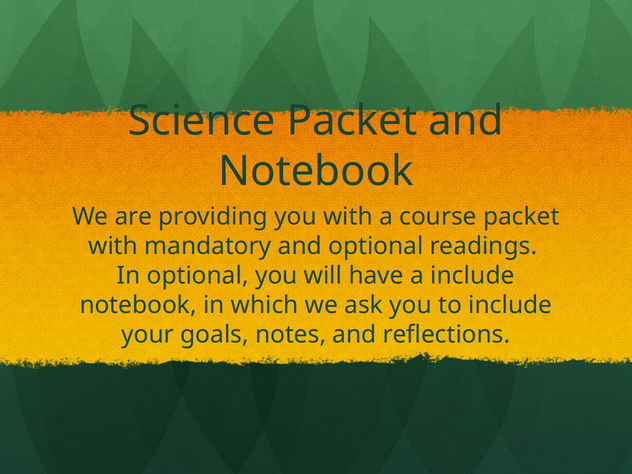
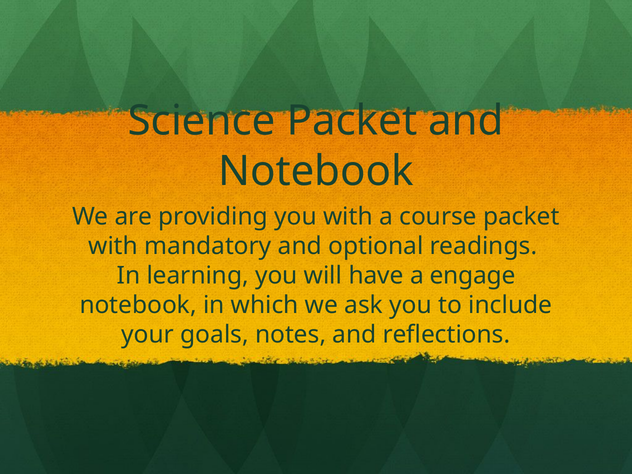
In optional: optional -> learning (198, 276)
a include: include -> engage (473, 276)
